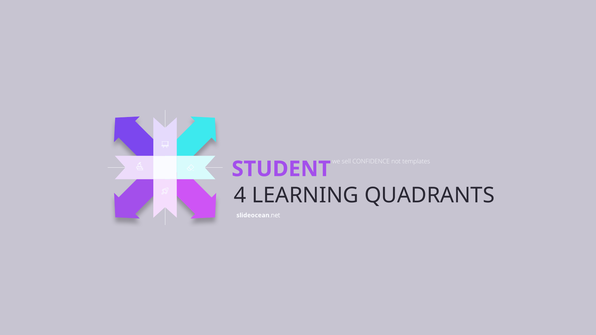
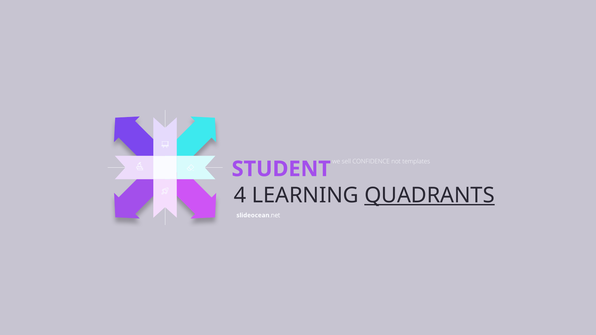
QUADRANTS underline: none -> present (429, 195)
